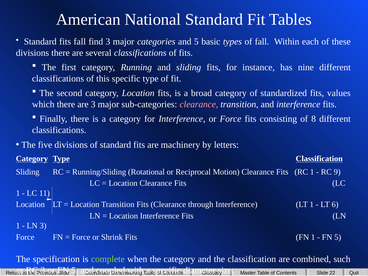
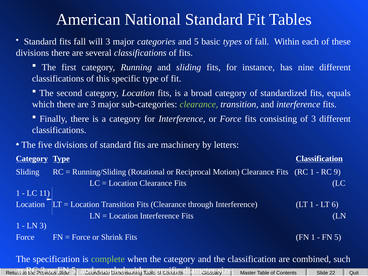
find: find -> will (96, 42)
values: values -> equals (339, 93)
clearance colour: pink -> light green (199, 104)
of 8: 8 -> 3 (314, 119)
